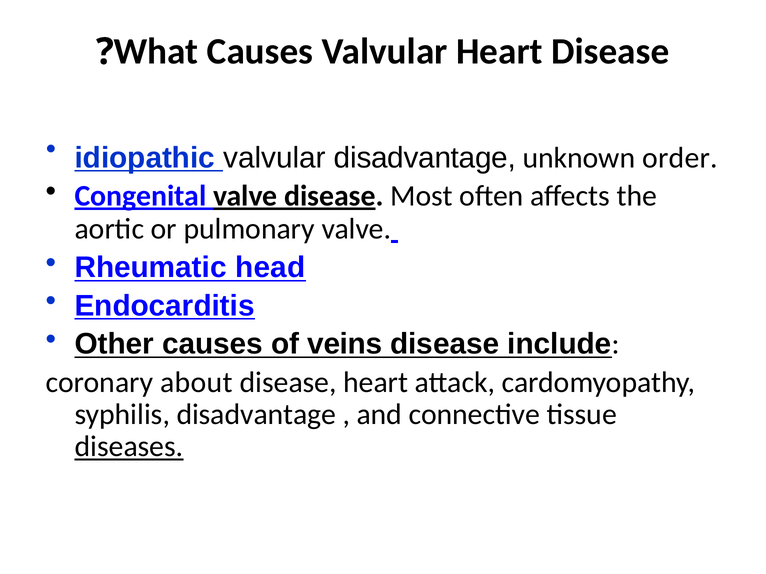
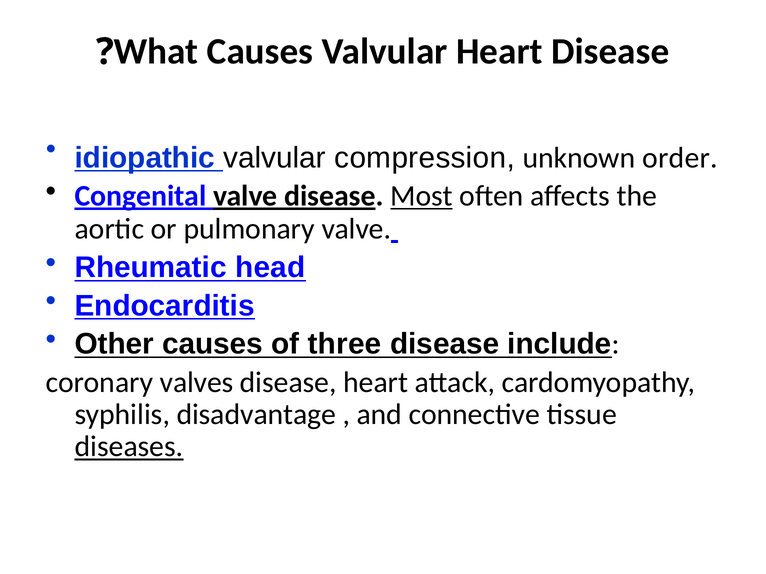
valvular disadvantage: disadvantage -> compression (425, 158)
Most underline: none -> present (422, 196)
veins: veins -> three (345, 344)
about: about -> valves (197, 383)
